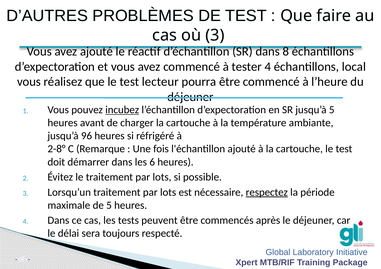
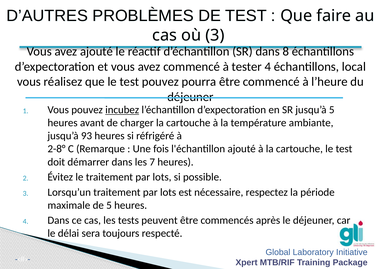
test lecteur: lecteur -> pouvez (160, 82)
96: 96 -> 93 (87, 136)
6: 6 -> 7 (152, 162)
respectez underline: present -> none (267, 192)
